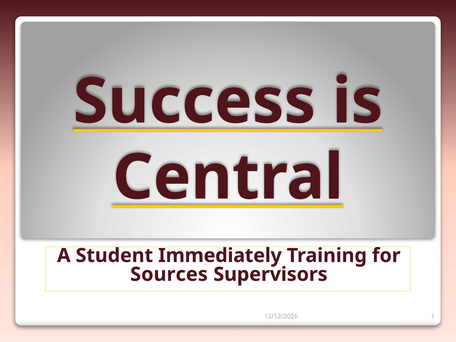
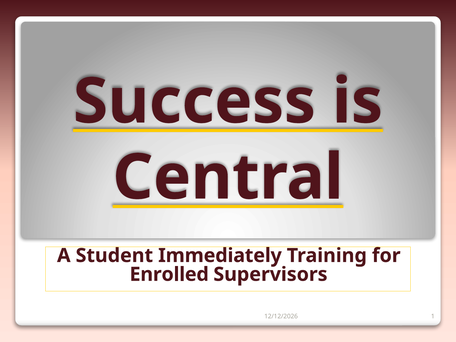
Sources: Sources -> Enrolled (169, 274)
